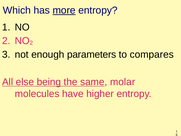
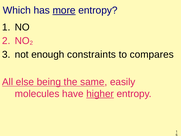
parameters: parameters -> constraints (92, 54)
molar: molar -> easily (123, 82)
higher underline: none -> present (100, 94)
